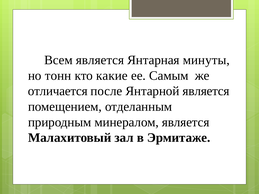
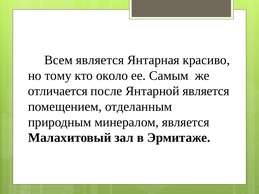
минуты: минуты -> красиво (206, 60)
тонн: тонн -> тому (58, 76)
какие: какие -> около (112, 76)
